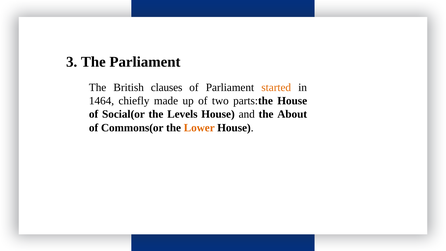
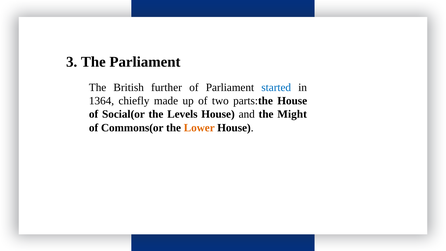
clauses: clauses -> further (167, 87)
started colour: orange -> blue (276, 87)
1464: 1464 -> 1364 (102, 101)
About: About -> Might (292, 114)
